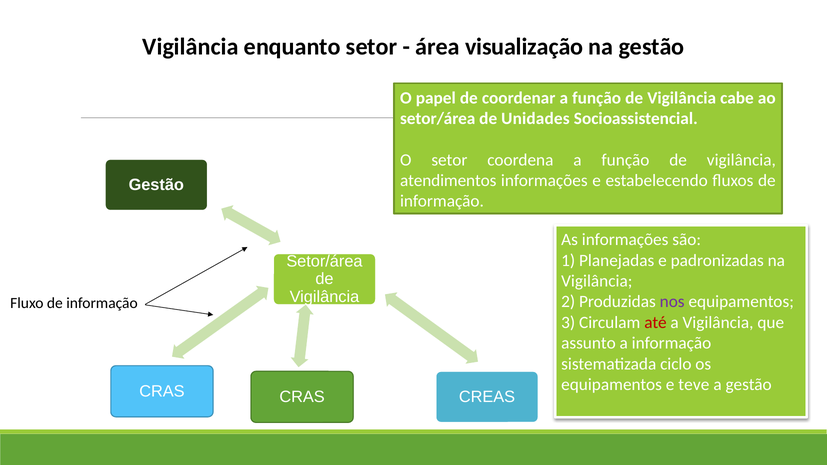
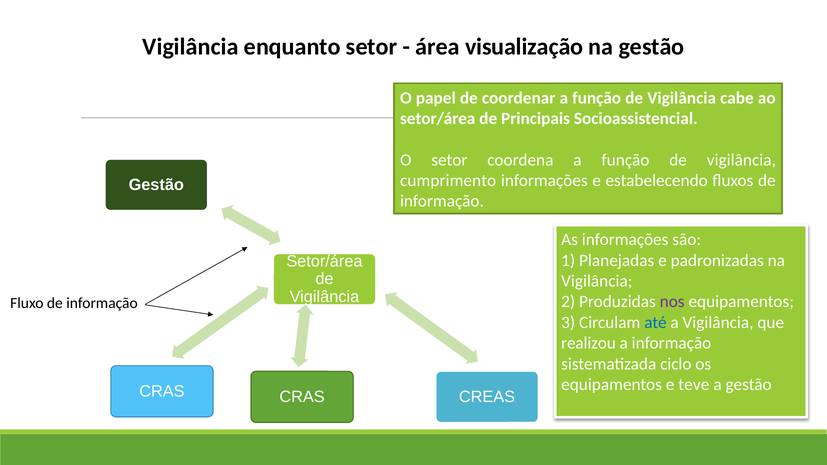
Unidades: Unidades -> Principais (536, 119)
atendimentos: atendimentos -> cumprimento (448, 181)
até colour: red -> blue (655, 323)
assunto: assunto -> realizou (589, 343)
